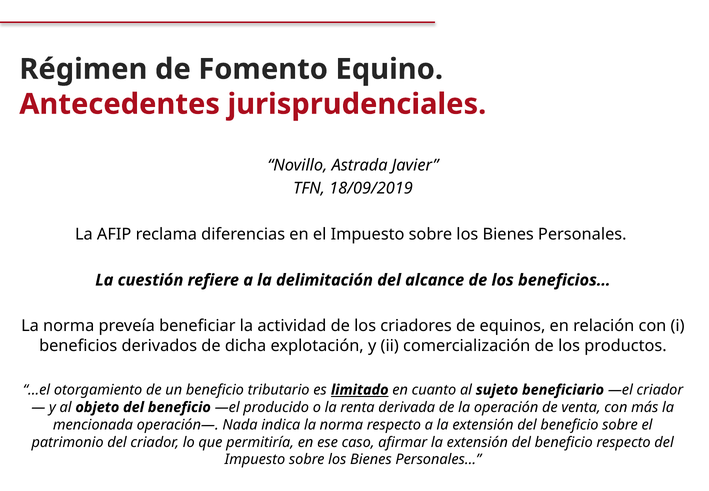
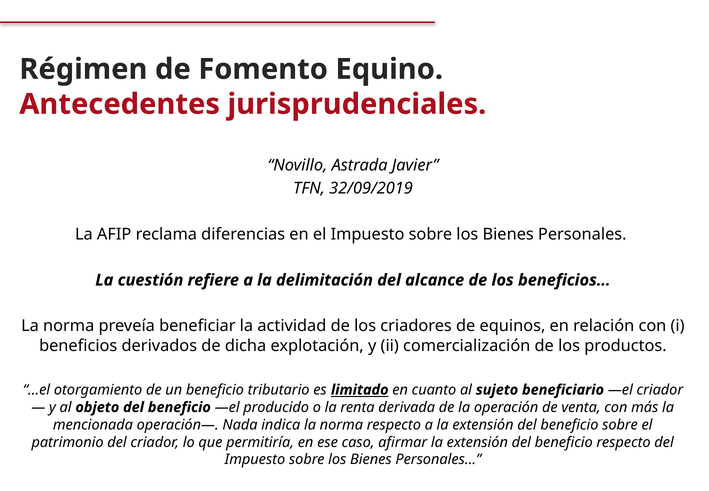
18/09/2019: 18/09/2019 -> 32/09/2019 (371, 188)
